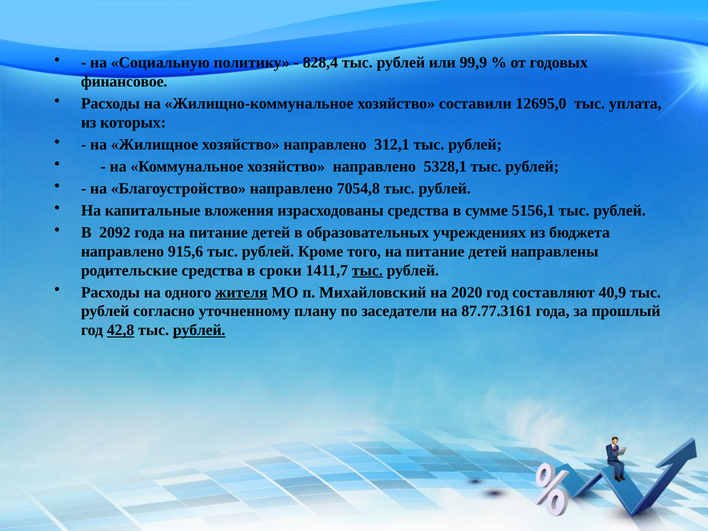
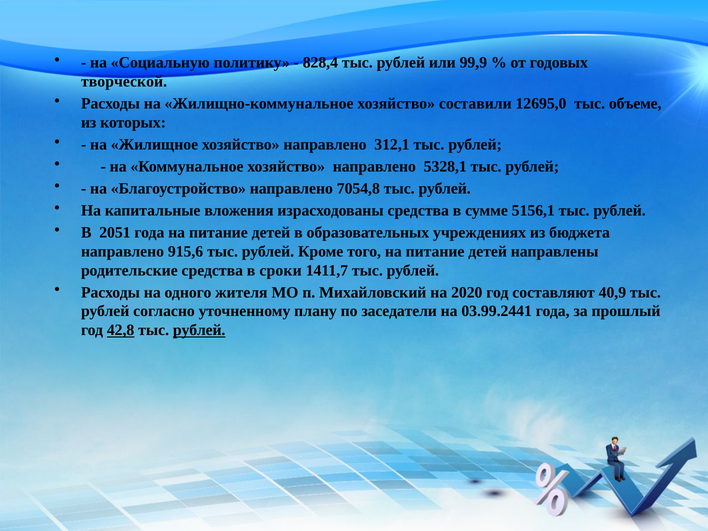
финансовое: финансовое -> творческой (124, 82)
уплата: уплата -> объеме (635, 104)
2092: 2092 -> 2051 (115, 233)
тыс underline: present -> none (367, 270)
жителя underline: present -> none (241, 292)
87.77.3161: 87.77.3161 -> 03.99.2441 (497, 311)
